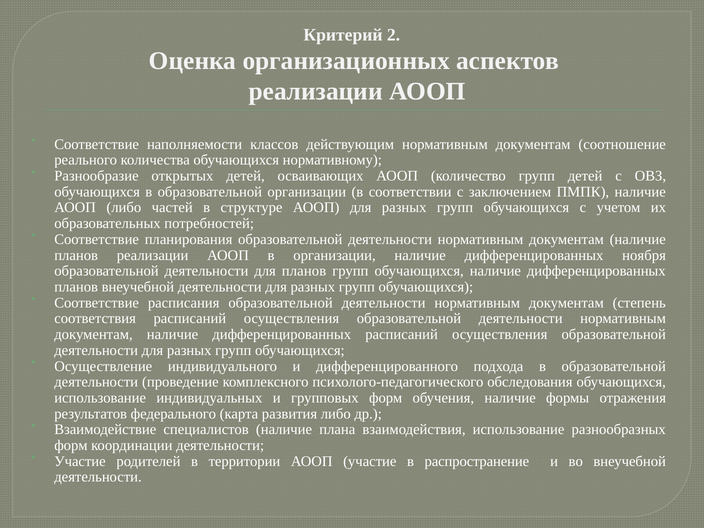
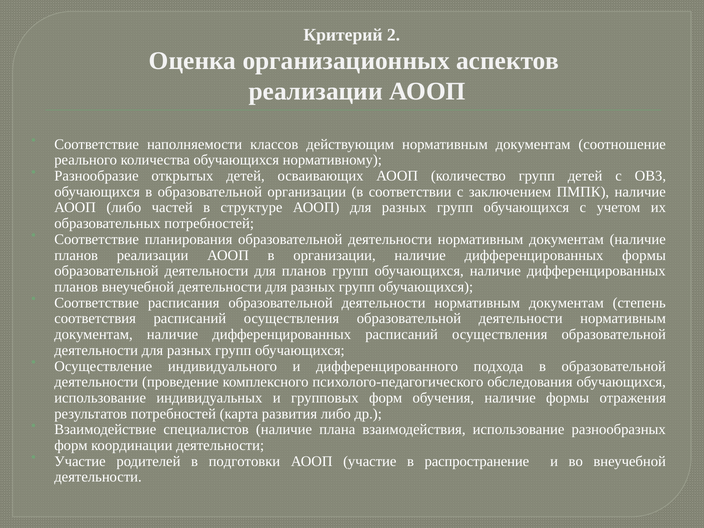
дифференцированных ноября: ноября -> формы (644, 255)
результатов федерального: федерального -> потребностей (173, 414)
территории: территории -> подготовки (244, 461)
